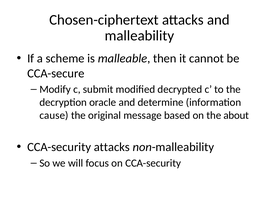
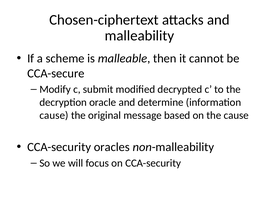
the about: about -> cause (236, 115)
CCA-security attacks: attacks -> oracles (112, 147)
